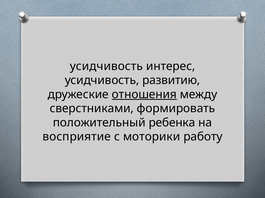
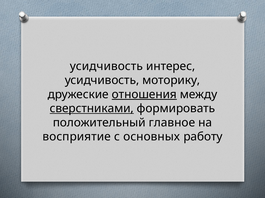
развитию: развитию -> моторику (171, 81)
сверстниками underline: none -> present (92, 109)
ребенка: ребенка -> главное (172, 123)
моторики: моторики -> основных (152, 137)
